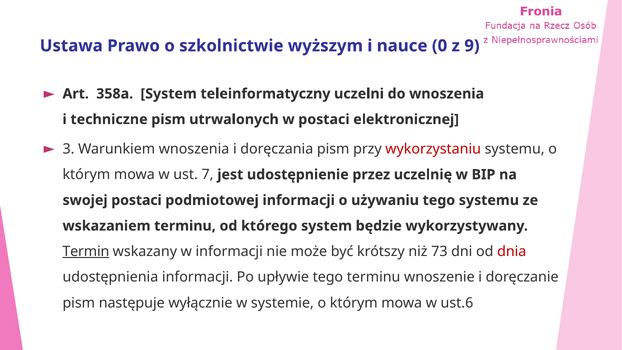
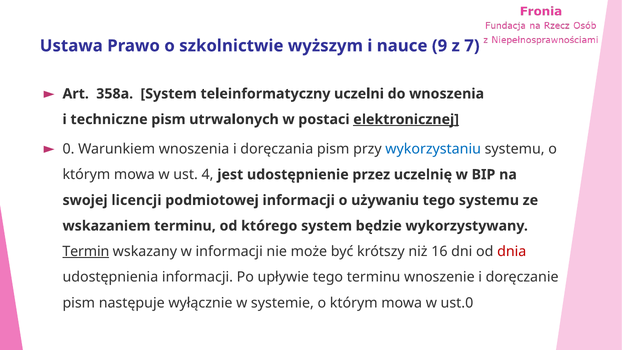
0: 0 -> 9 (440, 46)
9: 9 -> 7 (472, 46)
elektronicznej underline: none -> present (406, 119)
3: 3 -> 0 (69, 149)
wykorzystaniu colour: red -> blue (433, 149)
7: 7 -> 4 (208, 175)
swojej postaci: postaci -> licencji (136, 200)
73: 73 -> 16 (439, 251)
ust.6: ust.6 -> ust.0 (457, 303)
